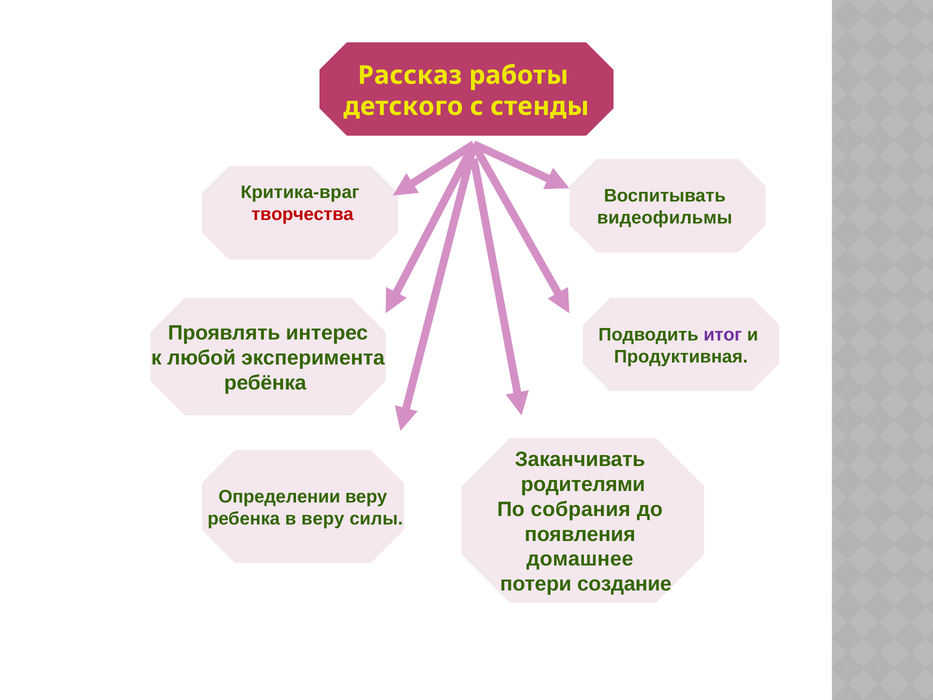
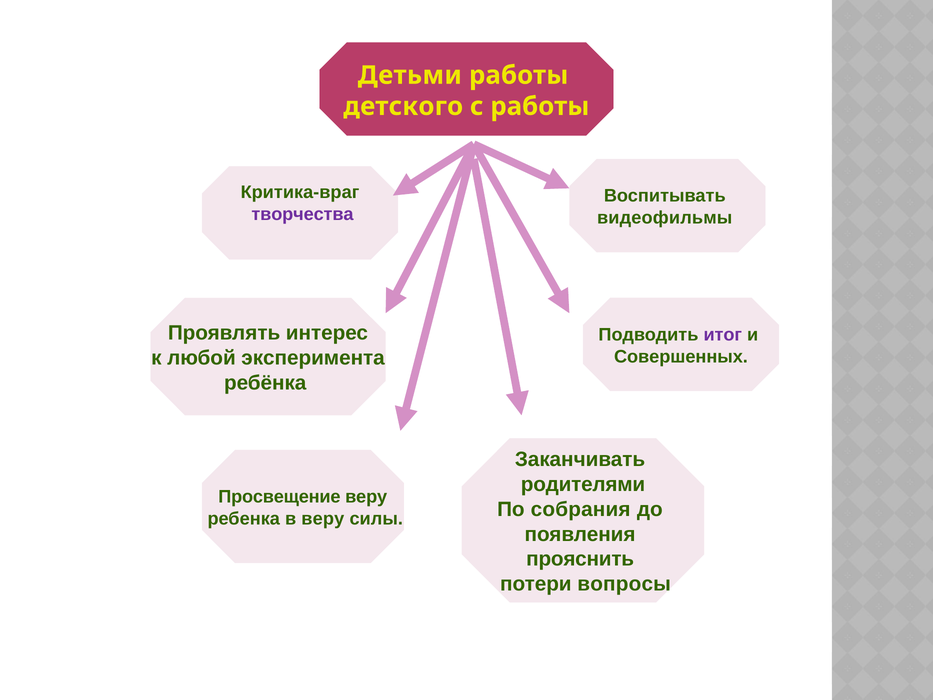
Рассказ: Рассказ -> Детьми (410, 75)
с стенды: стенды -> работы (540, 106)
творчества colour: red -> purple (302, 214)
Продуктивная: Продуктивная -> Совершенных (681, 356)
Определении: Определении -> Просвещение (279, 497)
домашнее: домашнее -> прояснить (580, 559)
создание: создание -> вопросы (624, 584)
